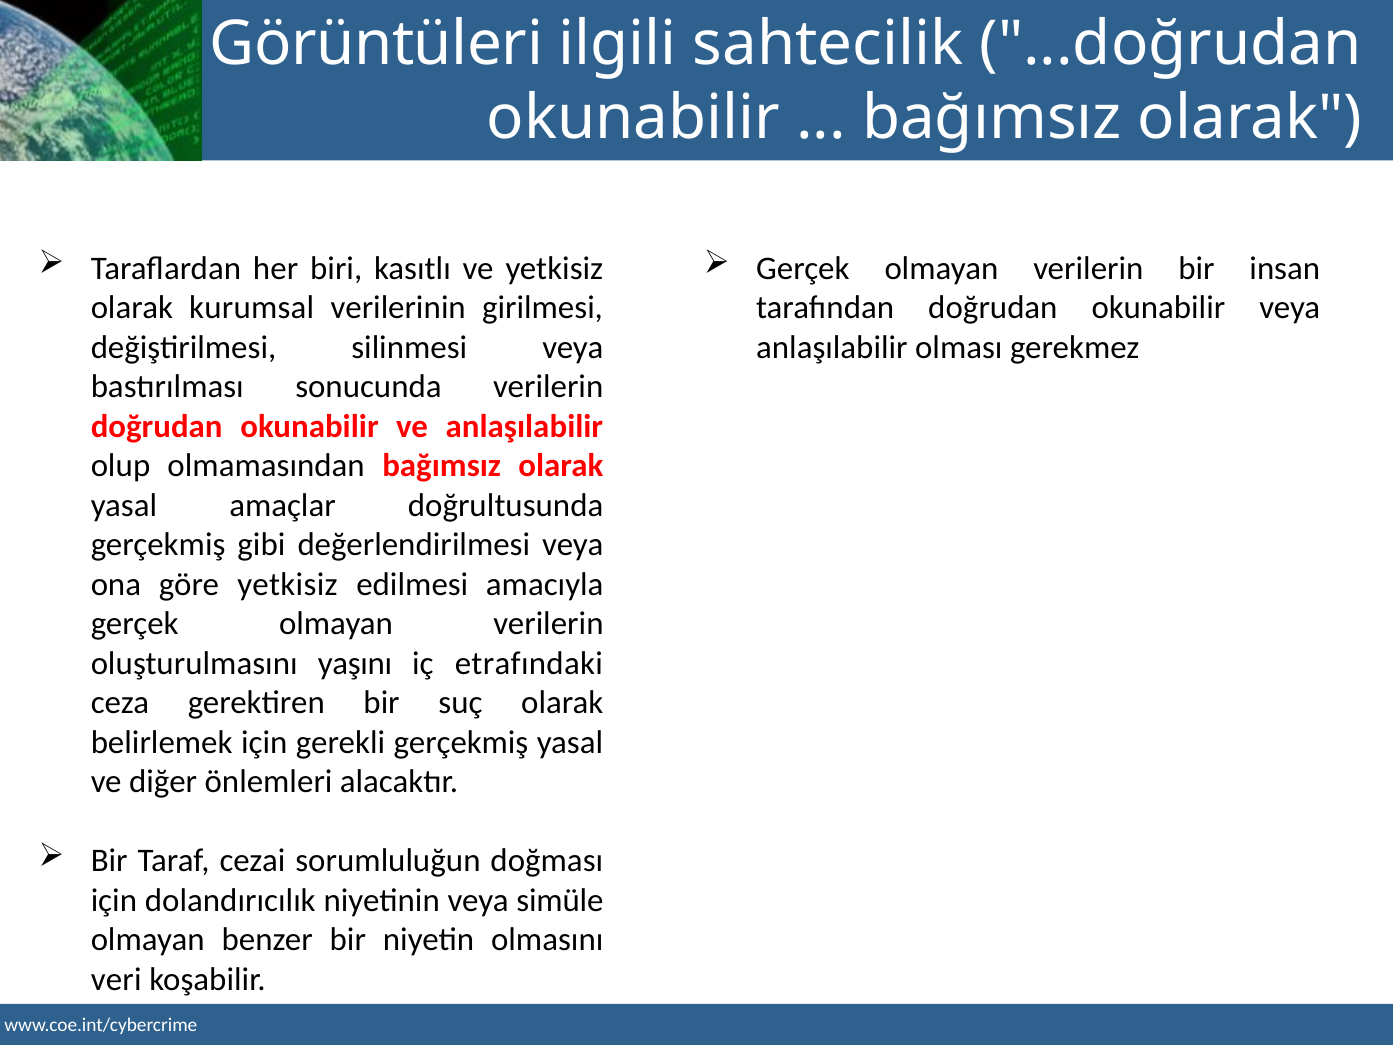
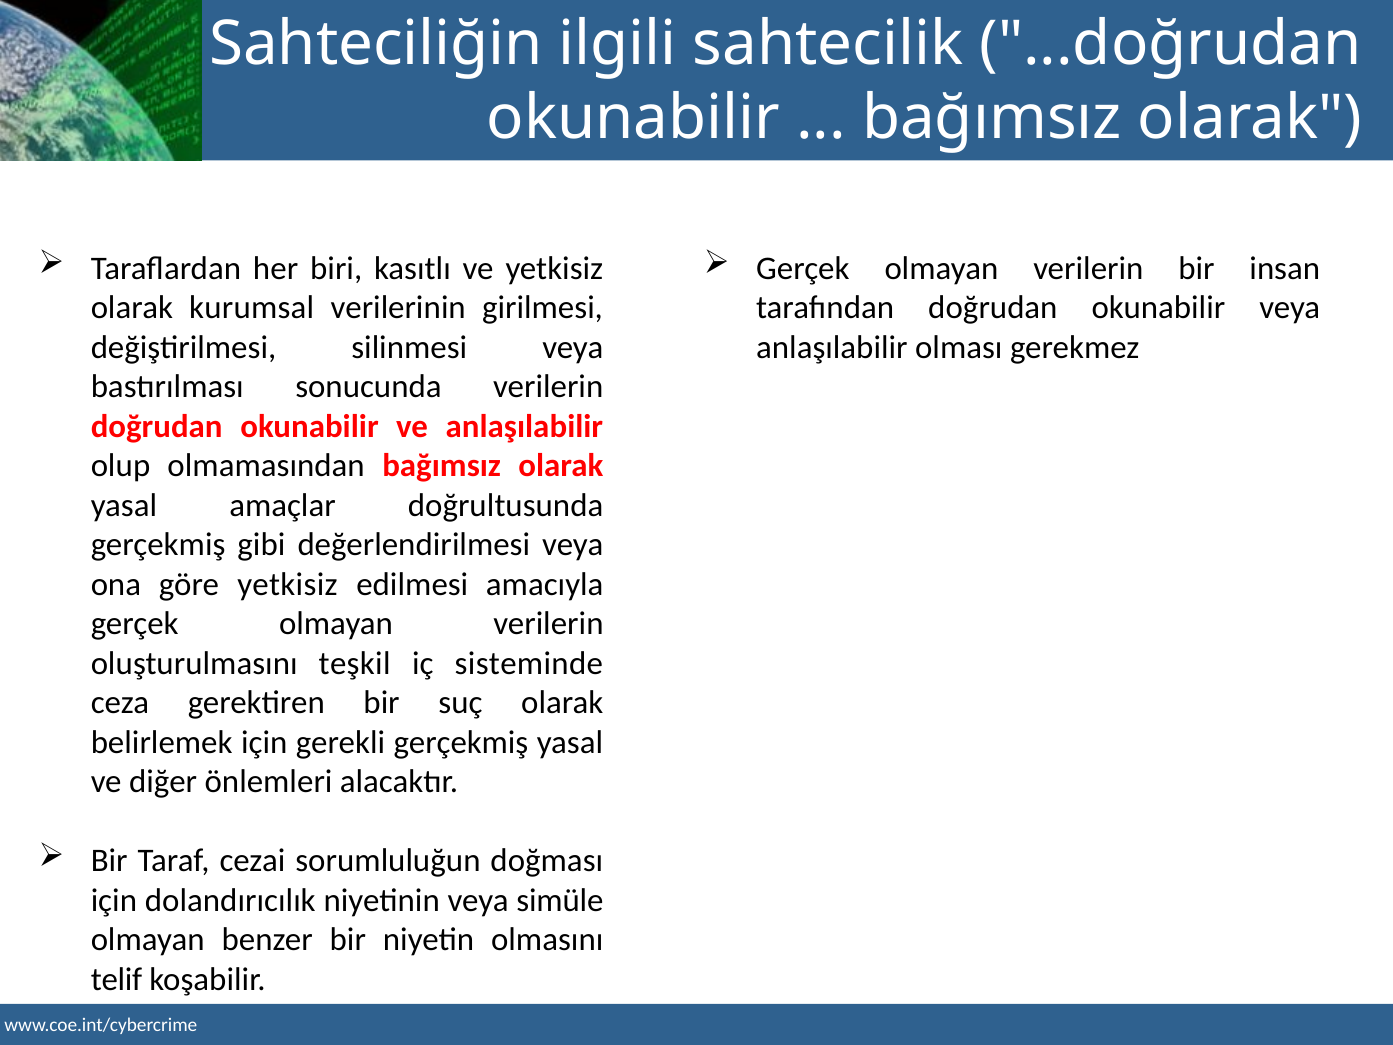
Görüntüleri: Görüntüleri -> Sahteciliğin (376, 44)
yaşını: yaşını -> teşkil (355, 663)
etrafındaki: etrafındaki -> sisteminde (529, 663)
veri: veri -> telif (117, 979)
